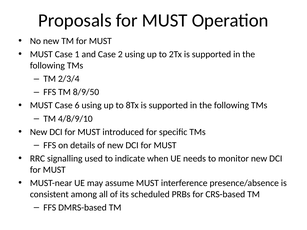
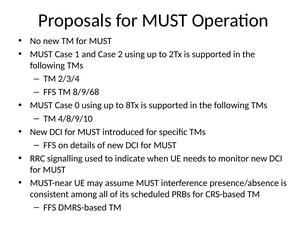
8/9/50: 8/9/50 -> 8/9/68 (86, 92)
6: 6 -> 0 (77, 106)
